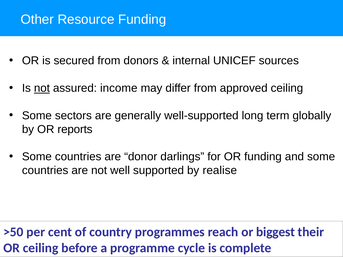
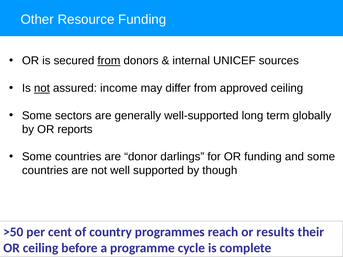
from underline: none -> present (109, 61)
realise: realise -> though (220, 171)
biggest: biggest -> results (275, 232)
